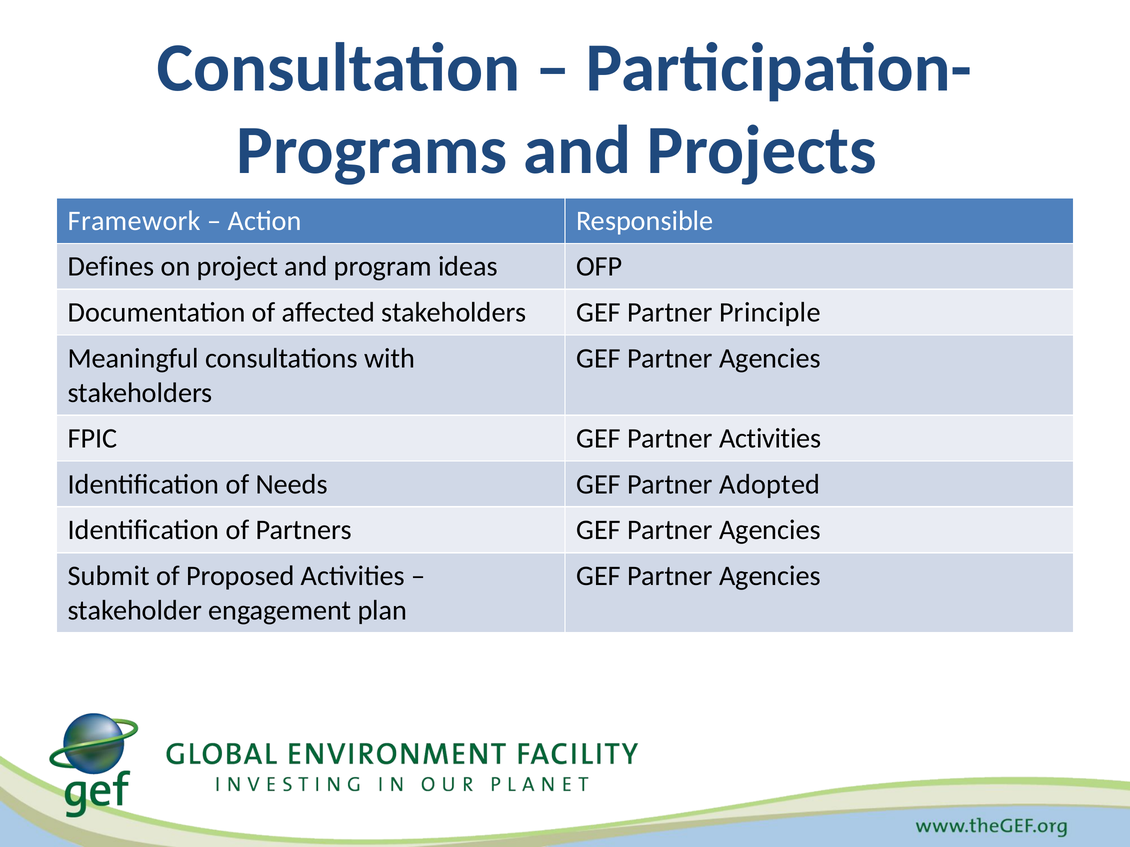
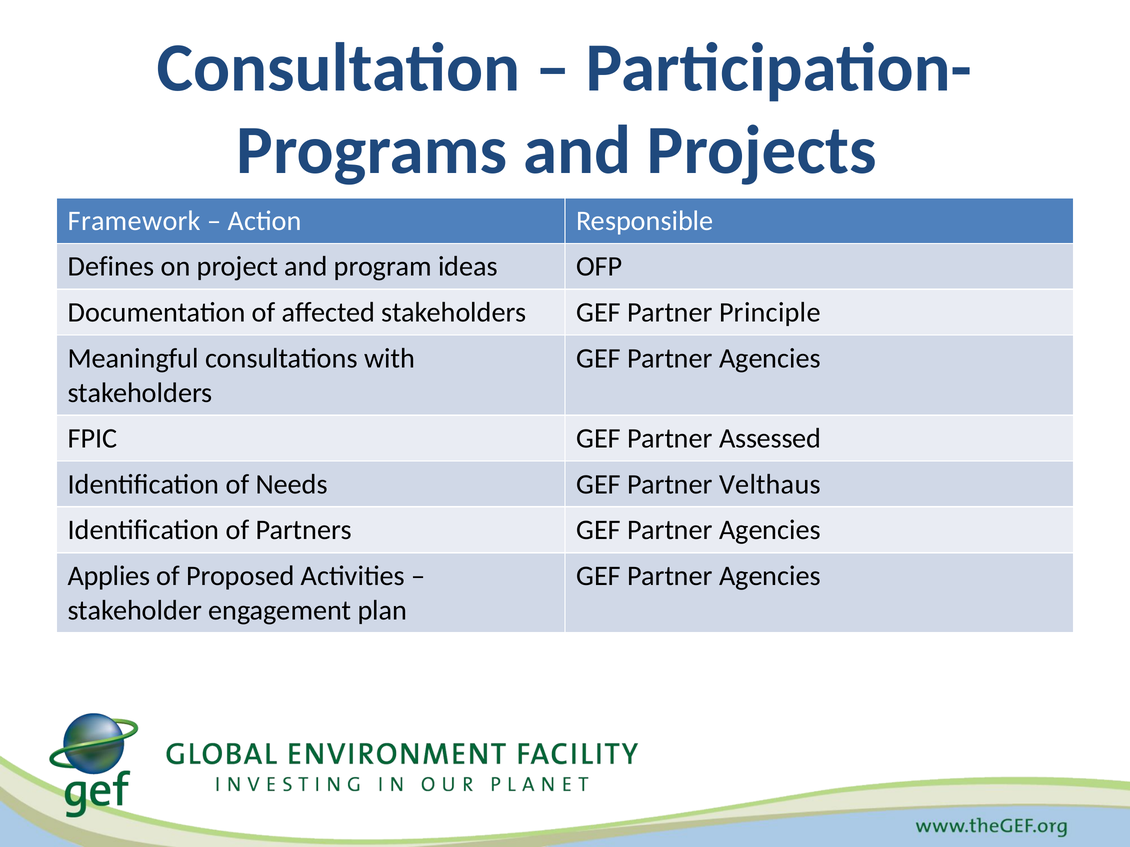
Partner Activities: Activities -> Assessed (770, 439)
Adopted: Adopted -> Velthaus (770, 485)
Submit: Submit -> Applies (109, 576)
